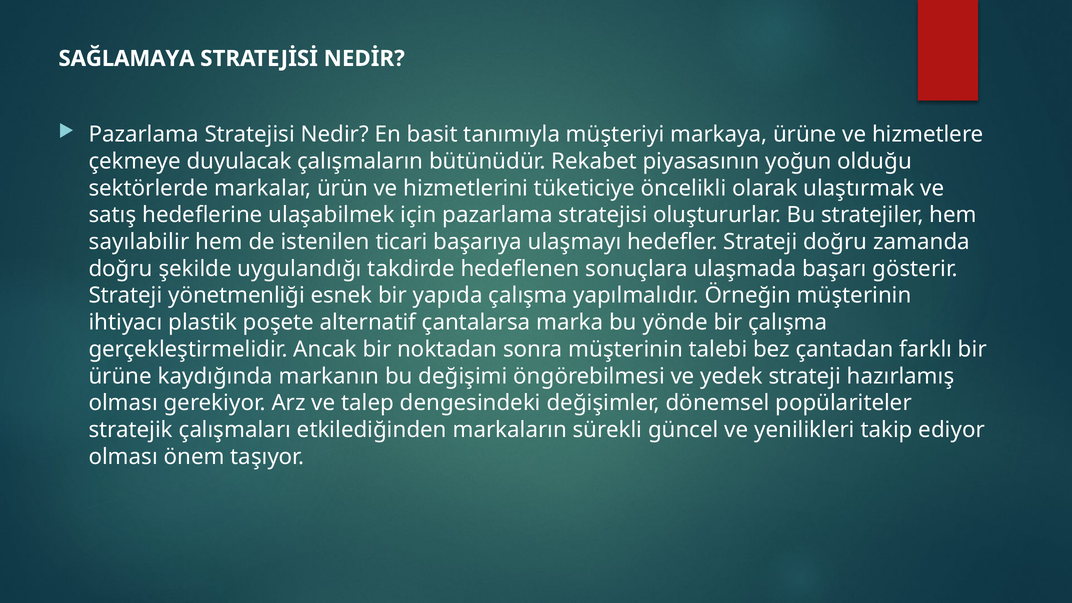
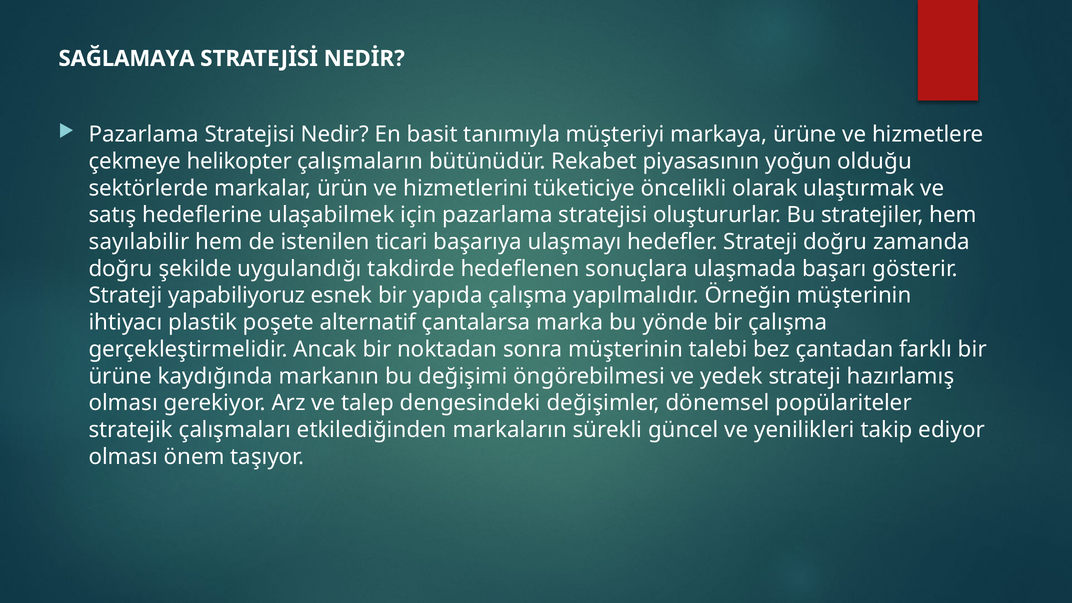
duyulacak: duyulacak -> helikopter (239, 161)
yönetmenliği: yönetmenliği -> yapabiliyoruz (237, 296)
